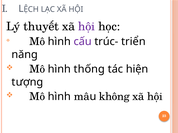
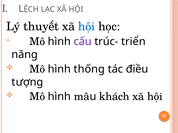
hội colour: purple -> blue (87, 27)
hiện: hiện -> điều (137, 69)
không: không -> khách (114, 97)
